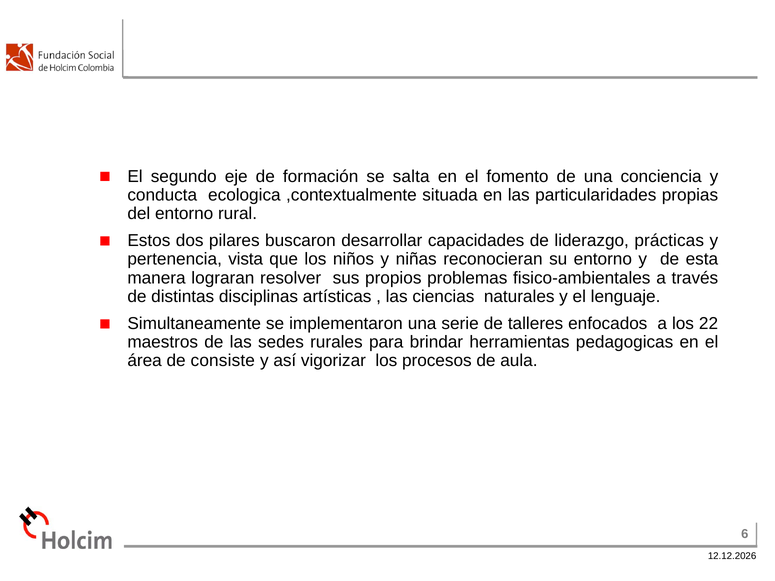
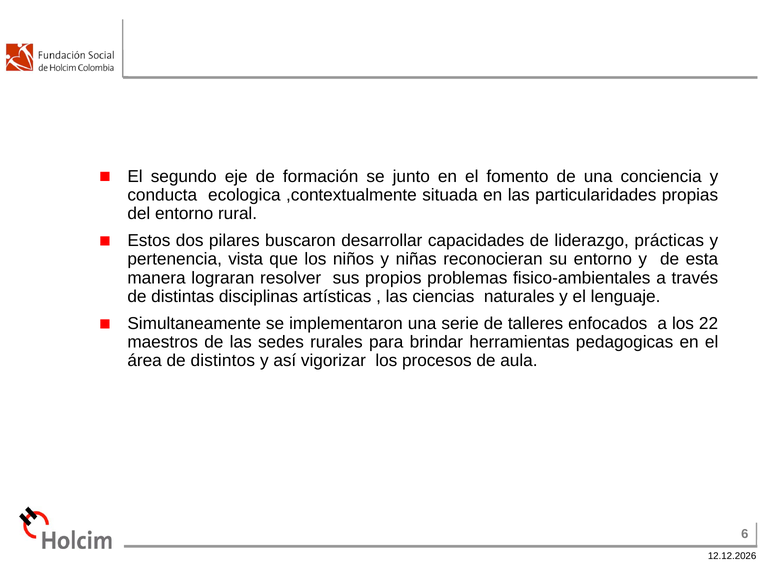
salta: salta -> junto (411, 176)
consiste: consiste -> distintos (223, 361)
